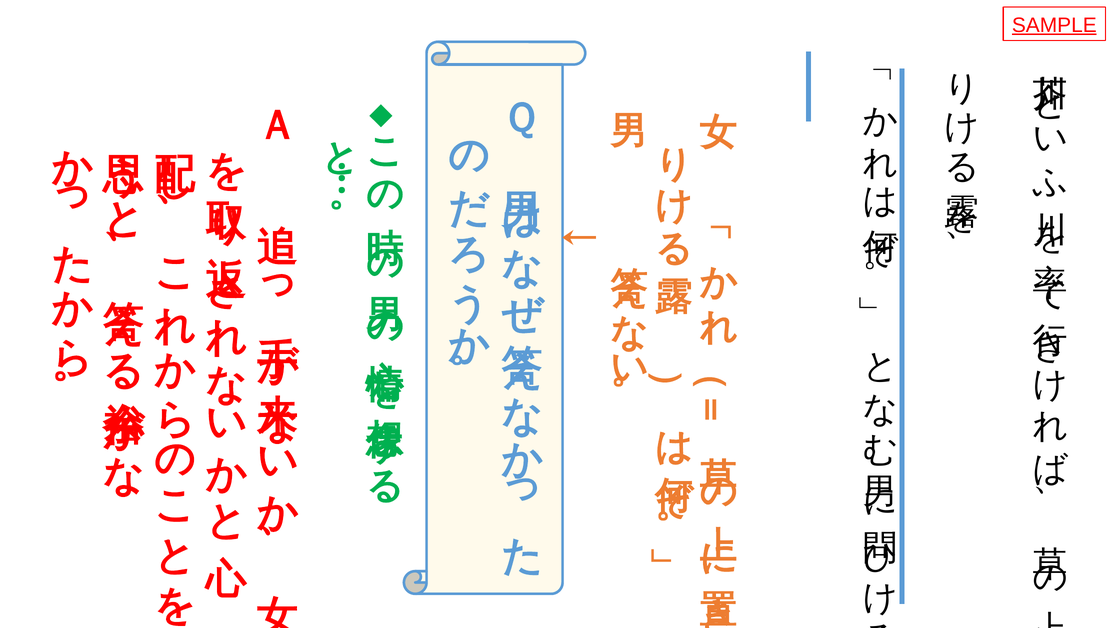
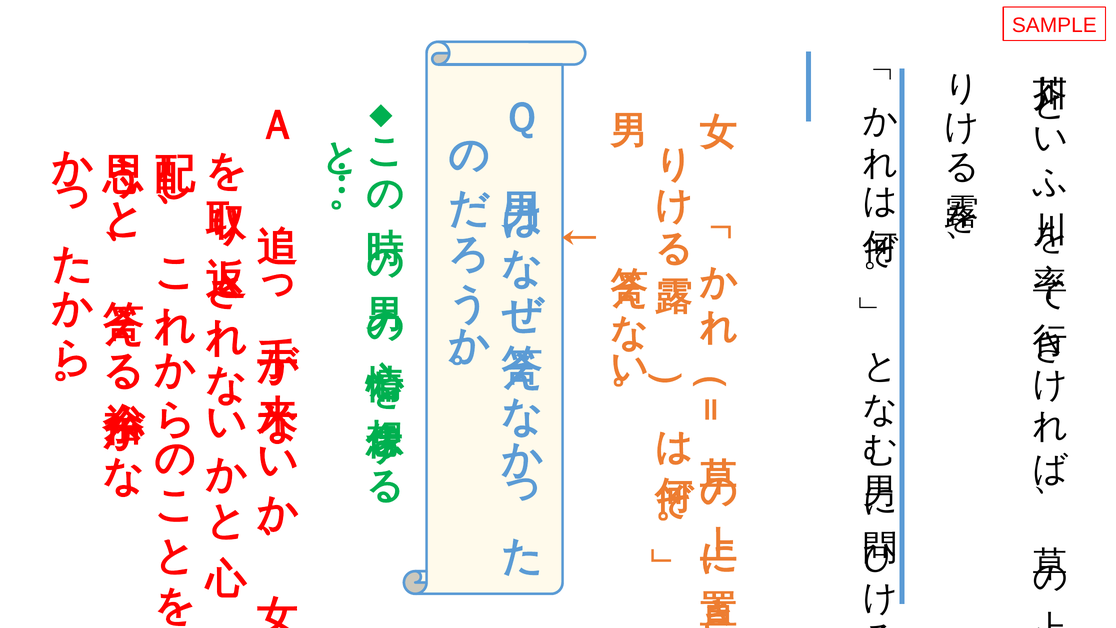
SAMPLE underline: present -> none (1054, 25)
